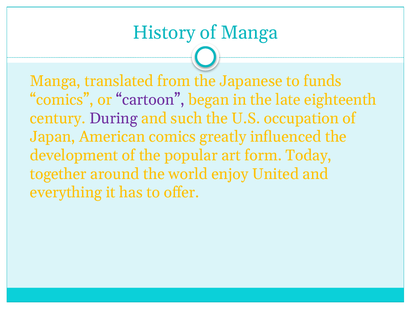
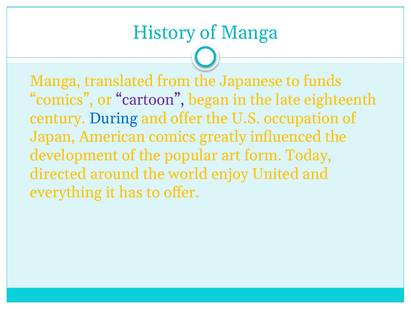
During colour: purple -> blue (113, 118)
and such: such -> offer (187, 118)
together: together -> directed (58, 174)
